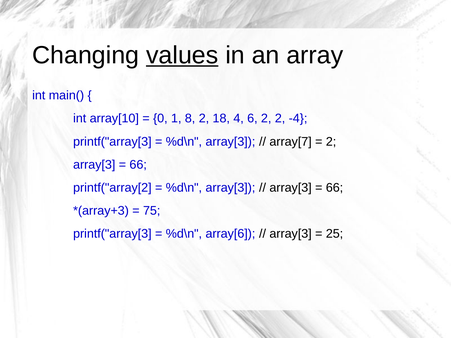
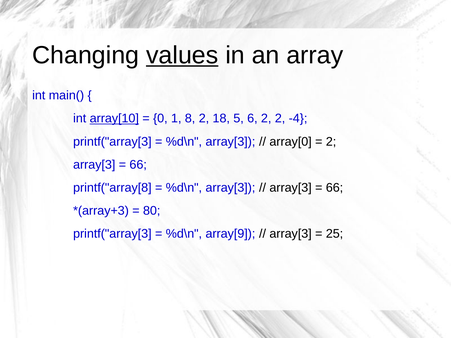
array[10 underline: none -> present (114, 119)
4: 4 -> 5 (239, 119)
array[7: array[7 -> array[0 (291, 142)
printf("array[2: printf("array[2 -> printf("array[8 (112, 188)
75: 75 -> 80 (152, 211)
array[6: array[6 -> array[9 (230, 234)
